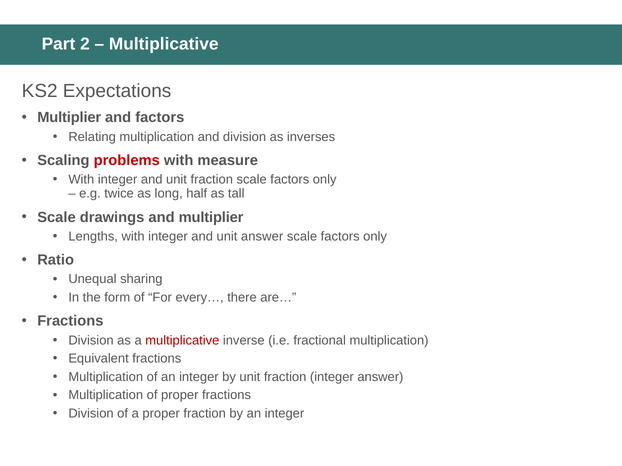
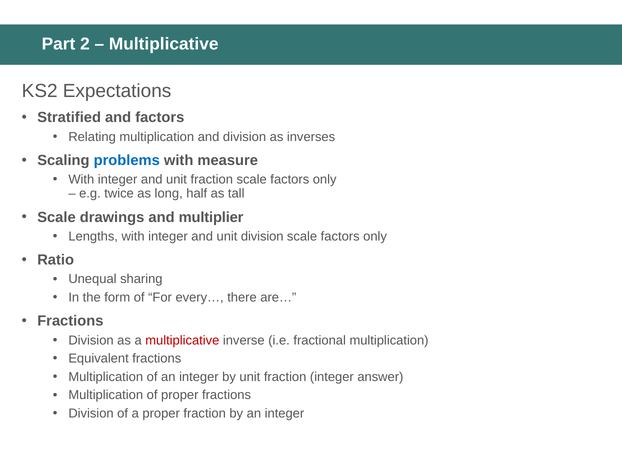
Multiplier: Multiplier -> Stratified (69, 118)
problems colour: red -> blue (127, 161)
unit answer: answer -> division (262, 237)
